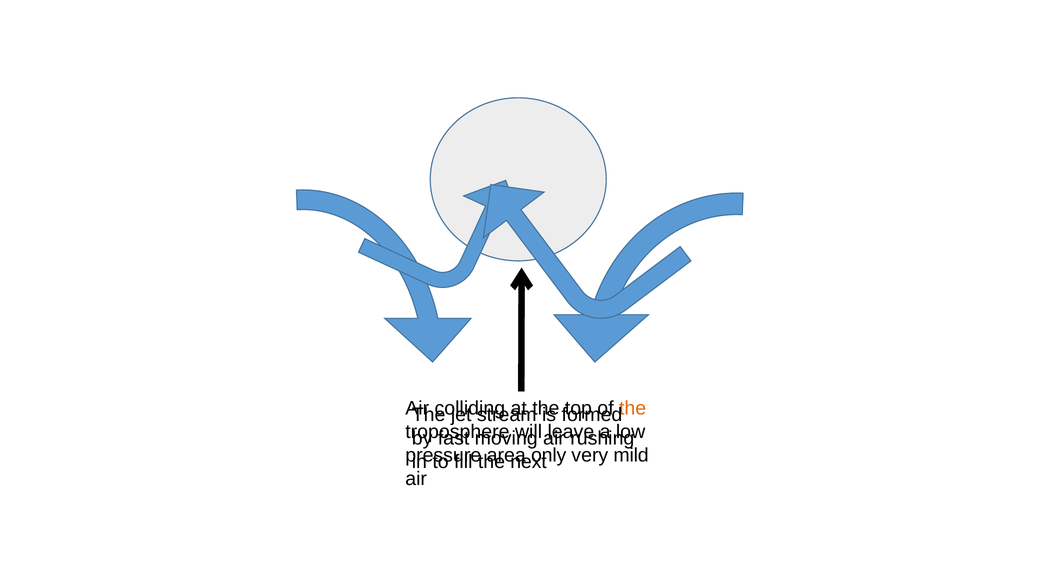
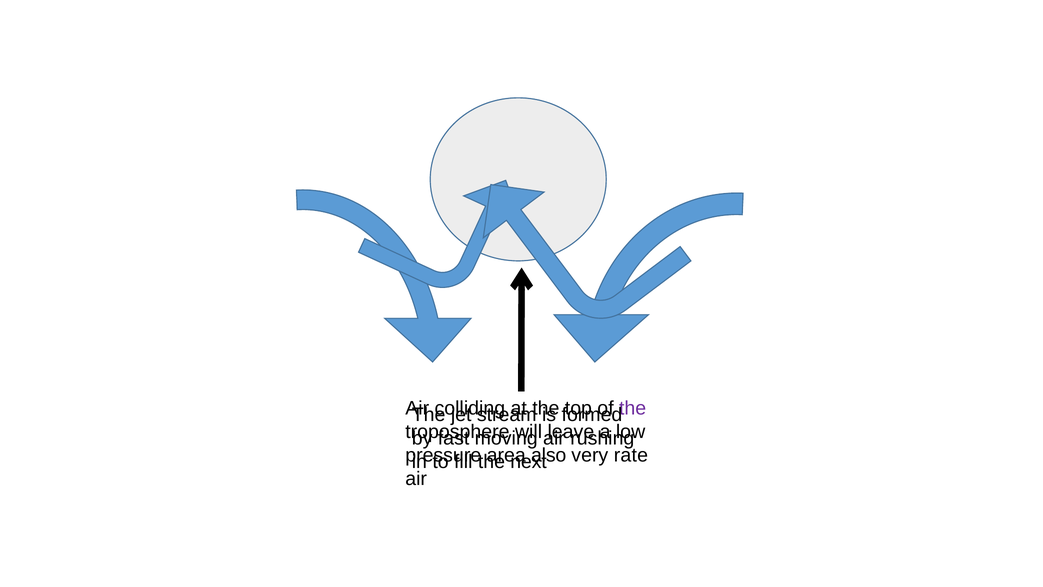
the colour: orange -> purple (633, 408)
only: only -> also (549, 455)
mild: mild -> rate (631, 455)
